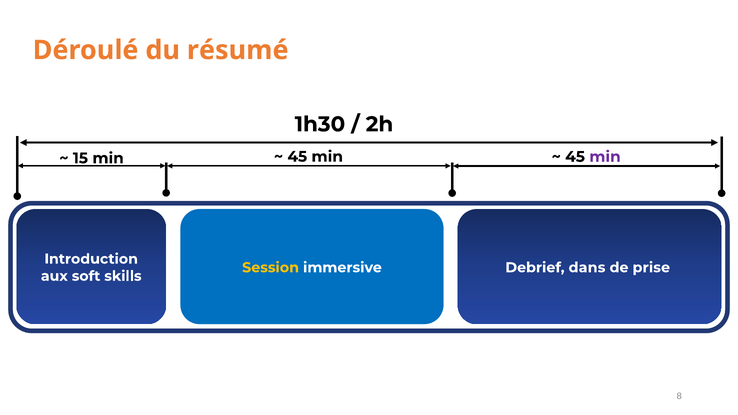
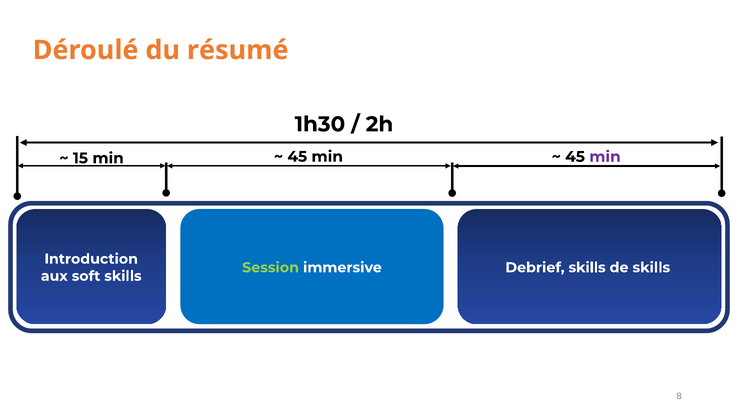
Session colour: yellow -> light green (271, 268)
Debrief dans: dans -> skills (587, 268)
de prise: prise -> skills (651, 268)
